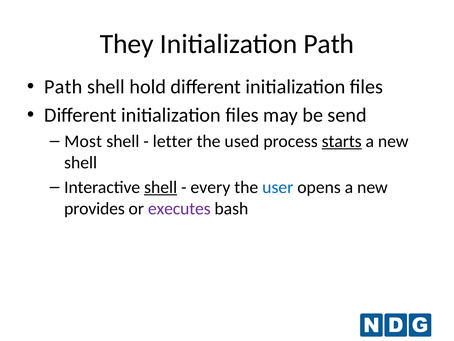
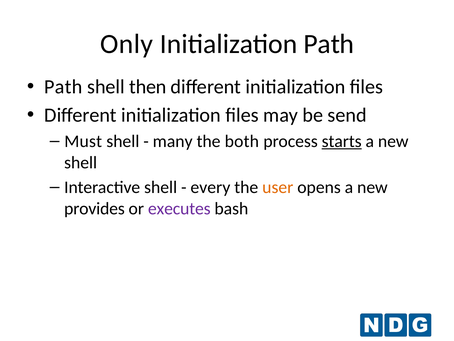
They: They -> Only (127, 44)
hold: hold -> then (148, 87)
Most: Most -> Must (83, 141)
letter: letter -> many (173, 141)
used: used -> both (242, 141)
shell underline: present -> none (161, 187)
user colour: blue -> orange (278, 187)
